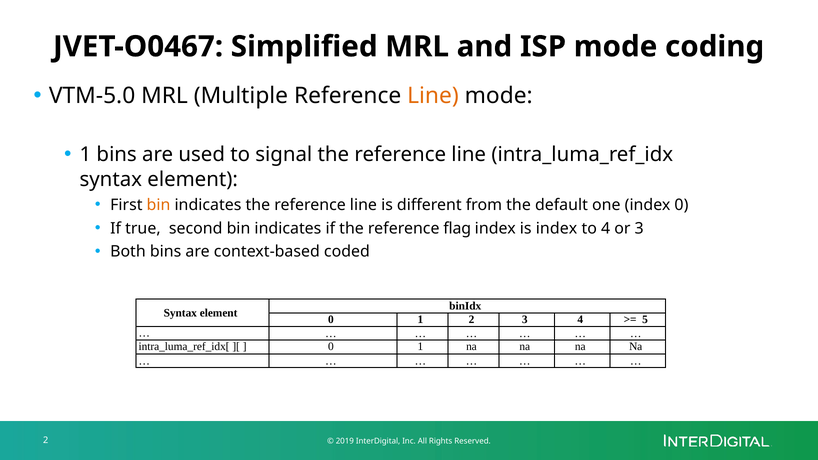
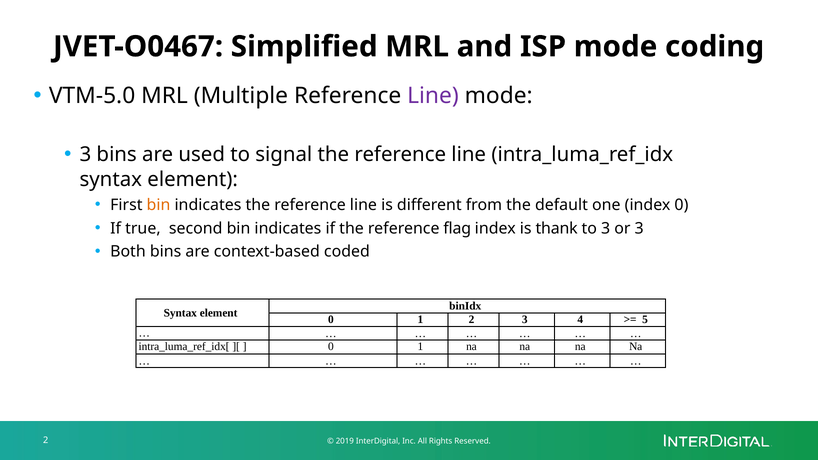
Line colour: orange -> purple (433, 96)
1: 1 -> 3 (85, 155)
is index: index -> thank (557, 228)
to 4: 4 -> 3 (606, 228)
